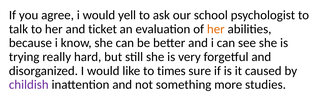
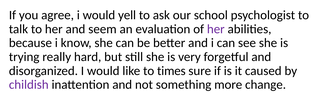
ticket: ticket -> seem (102, 29)
her colour: orange -> purple (216, 29)
studies: studies -> change (266, 85)
